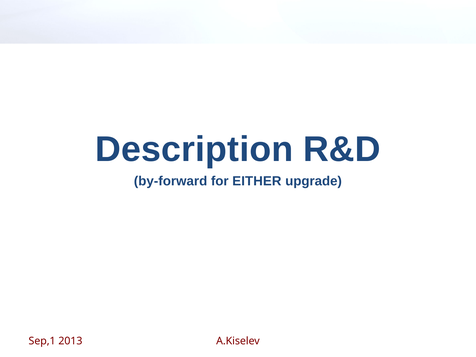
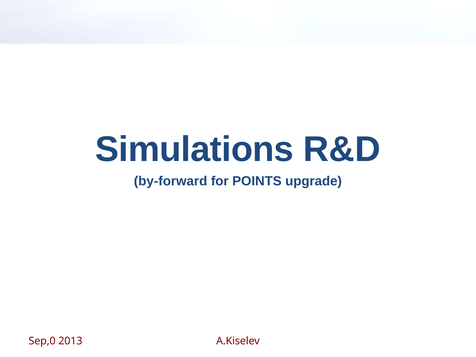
Description: Description -> Simulations (194, 149)
EITHER: EITHER -> POINTS (257, 181)
Sep,1: Sep,1 -> Sep,0 (42, 341)
